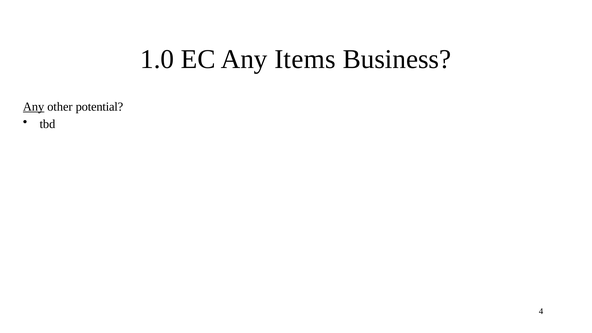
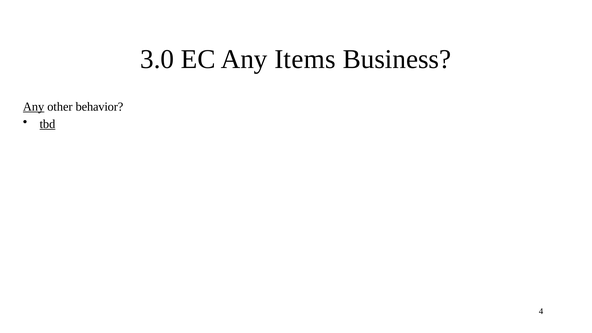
1.0: 1.0 -> 3.0 (157, 59)
potential: potential -> behavior (99, 107)
tbd underline: none -> present (47, 124)
